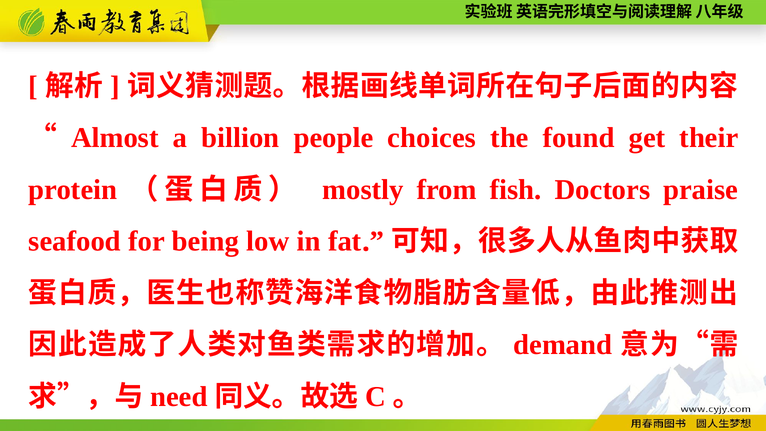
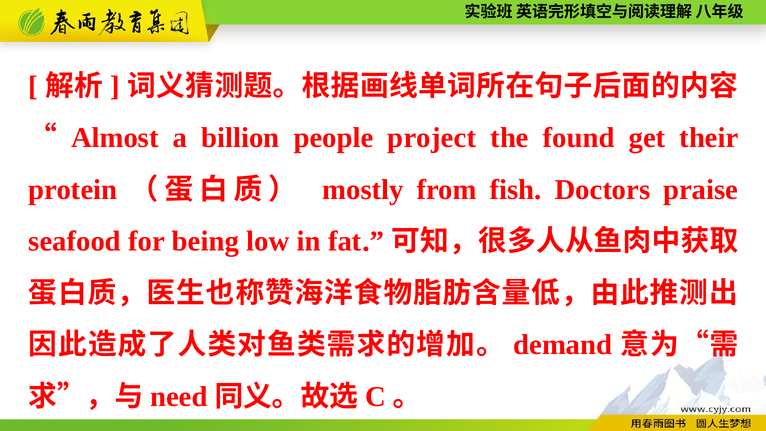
choices: choices -> project (432, 138)
